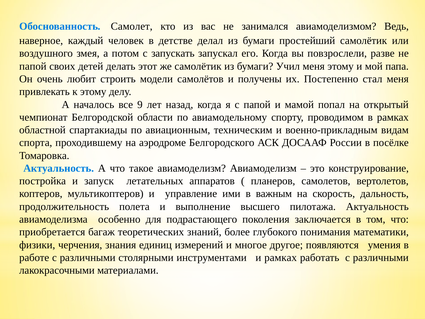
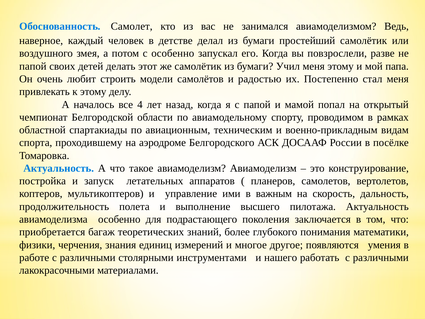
с запускать: запускать -> особенно (173, 53)
получены: получены -> радостью (260, 79)
9: 9 -> 4 (140, 104)
и рамках: рамках -> нашего (281, 257)
